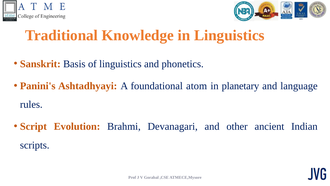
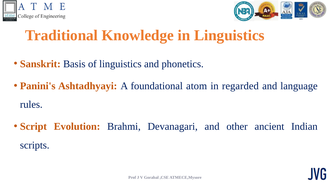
planetary: planetary -> regarded (240, 86)
